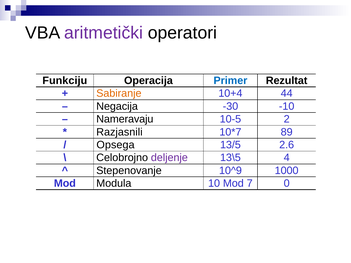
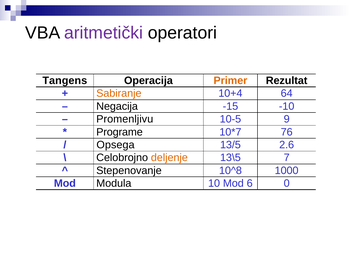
Funkciju: Funkciju -> Tangens (65, 81)
Primer colour: blue -> orange (230, 81)
44: 44 -> 64 (287, 94)
-30: -30 -> -15 (230, 106)
Nameravaju: Nameravaju -> Promenljivu (125, 119)
2: 2 -> 9 (287, 119)
Razjasnili: Razjasnili -> Programe (120, 132)
89: 89 -> 76 (287, 132)
deljenje colour: purple -> orange (169, 158)
4: 4 -> 7 (287, 158)
10^9: 10^9 -> 10^8 (230, 171)
7: 7 -> 6 (250, 184)
